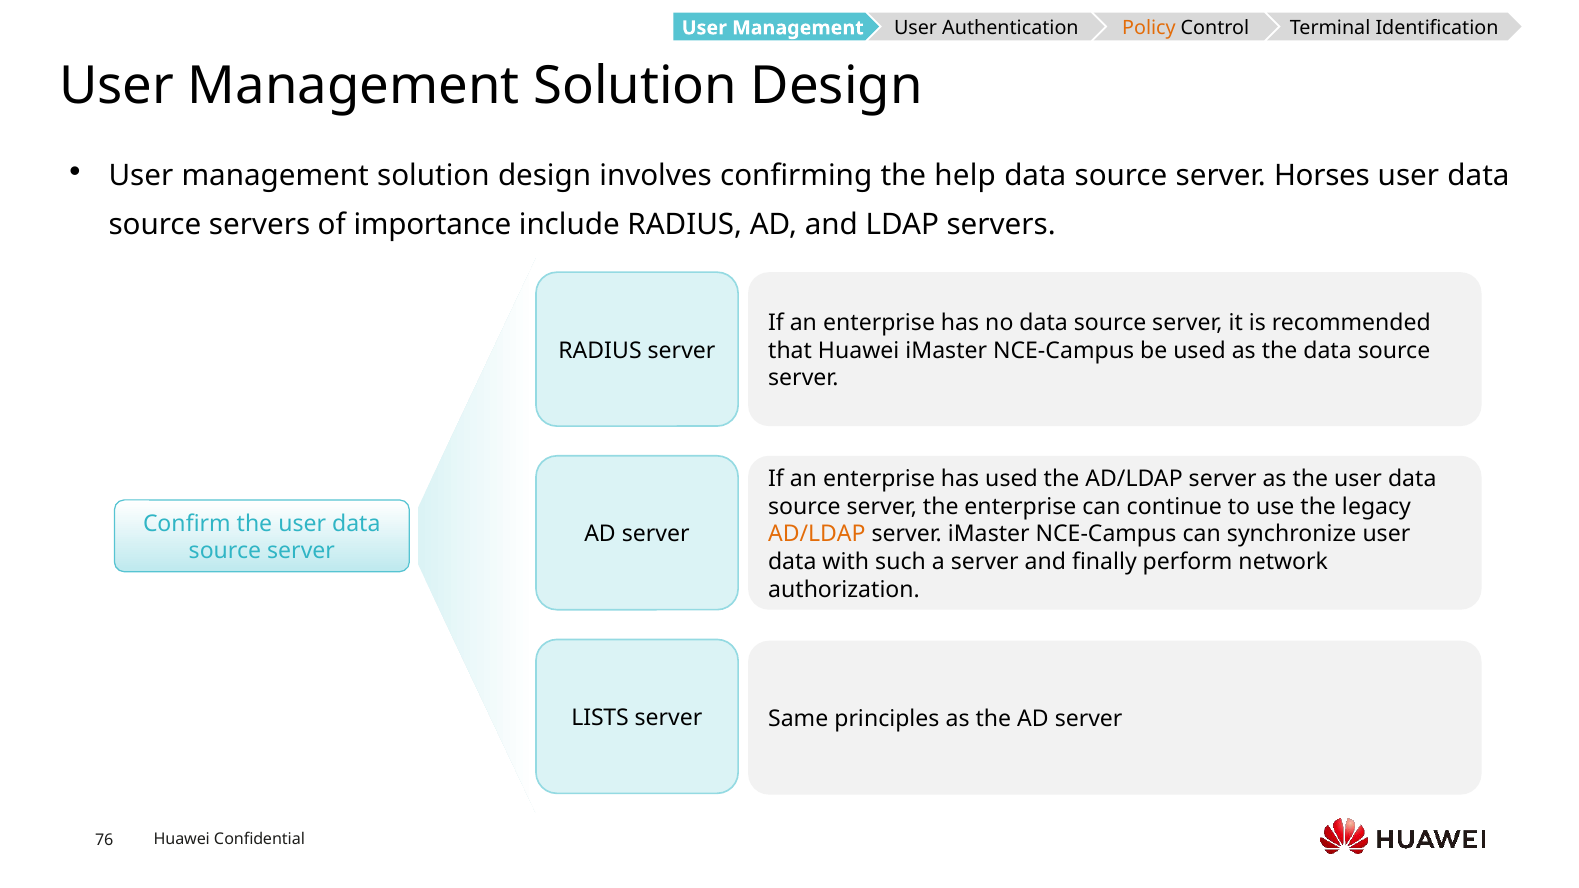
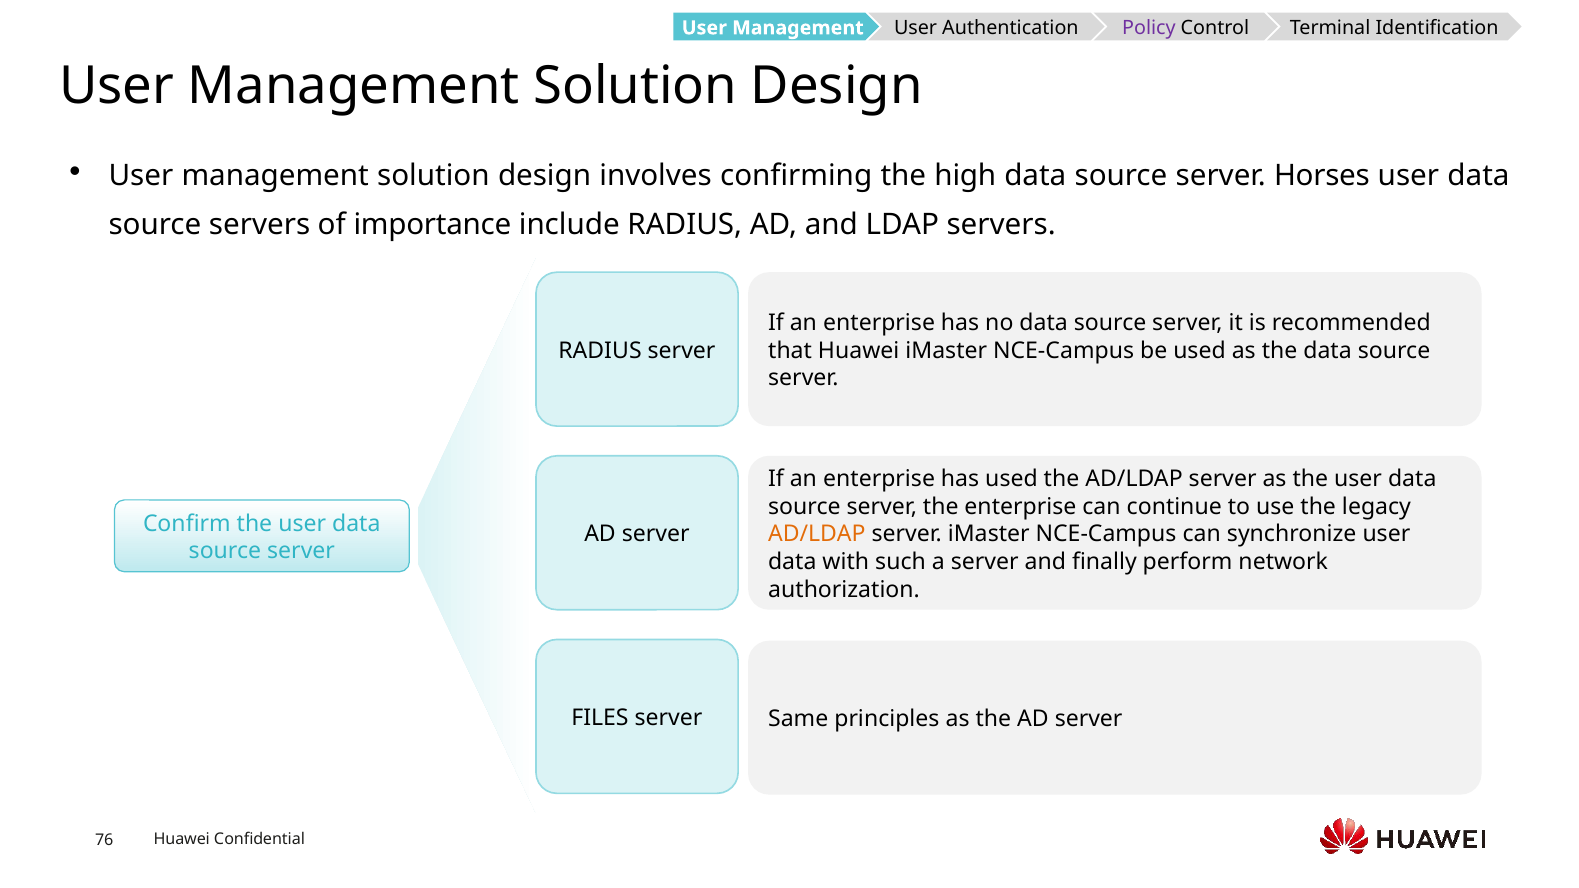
Policy colour: orange -> purple (1149, 28)
help: help -> high (965, 176)
LISTS: LISTS -> FILES (600, 718)
